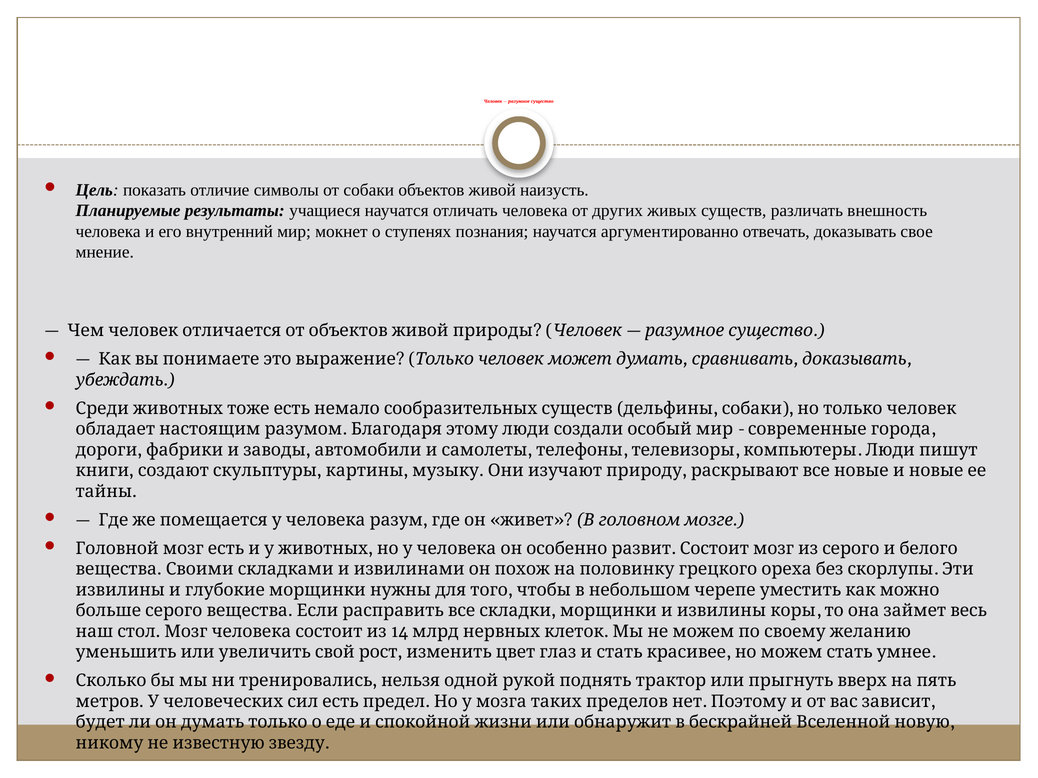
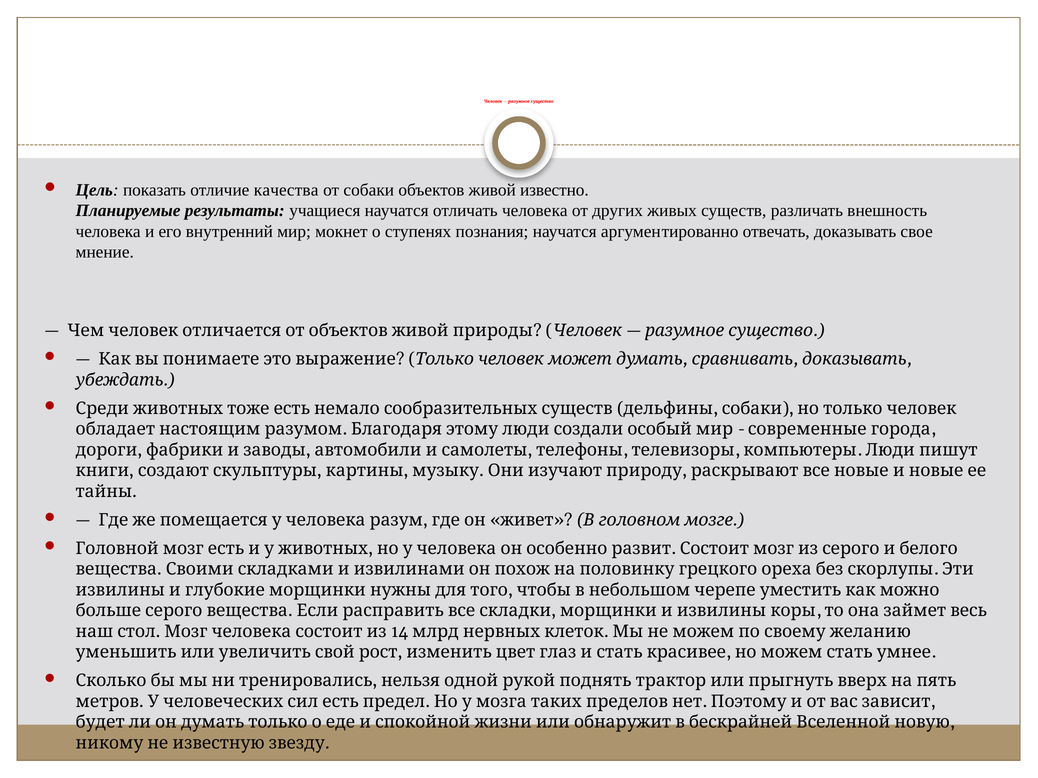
символы: символы -> качества (286, 190)
наизусть: наизусть -> известно (554, 190)
